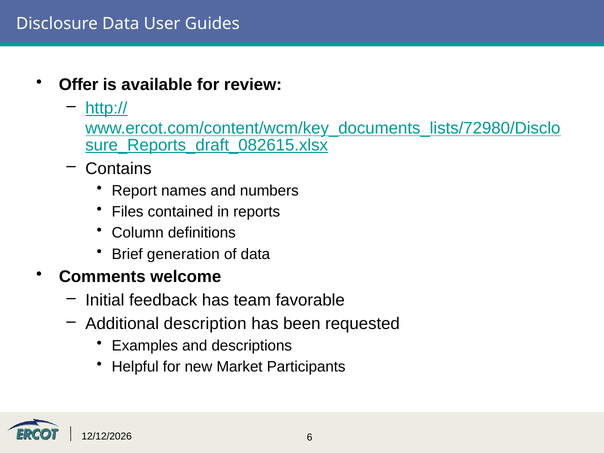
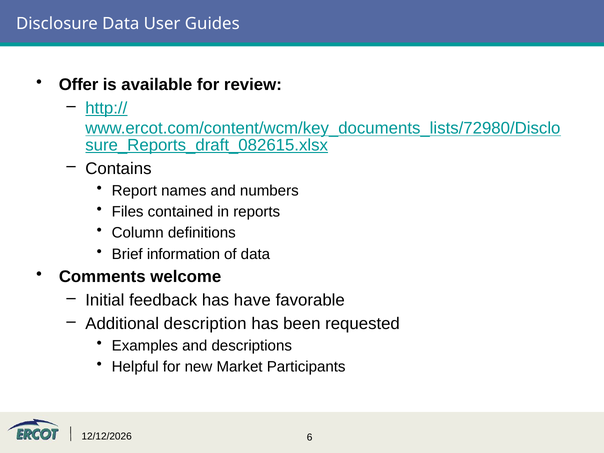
generation: generation -> information (183, 254)
team: team -> have (252, 300)
